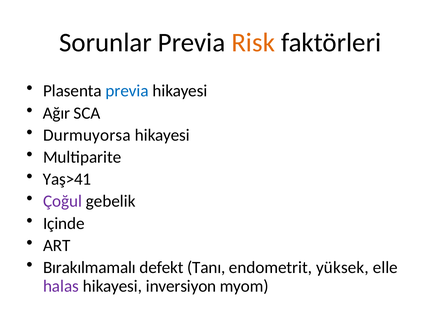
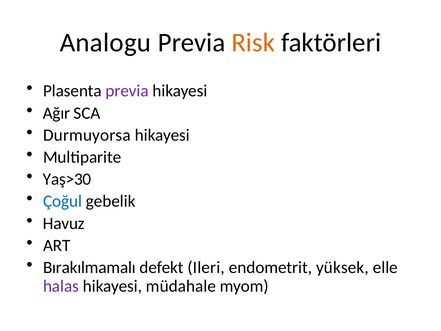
Sorunlar: Sorunlar -> Analogu (105, 43)
previa colour: blue -> purple (127, 91)
Yaş>41: Yaş>41 -> Yaş>30 (67, 179)
Çoğul colour: purple -> blue (63, 201)
Içinde: Içinde -> Havuz (64, 223)
Tanı: Tanı -> Ileri (206, 267)
inversiyon: inversiyon -> müdahale (181, 286)
